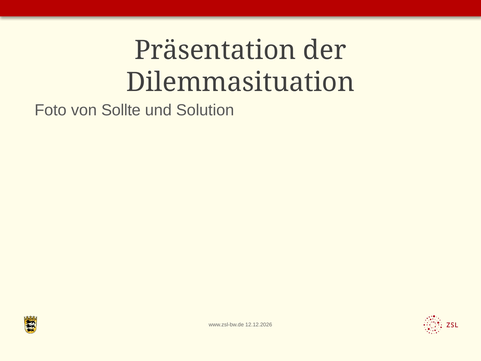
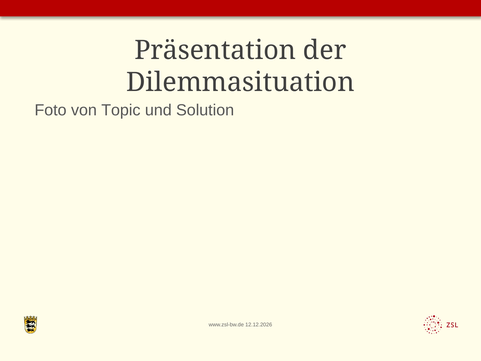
Sollte: Sollte -> Topic (121, 110)
